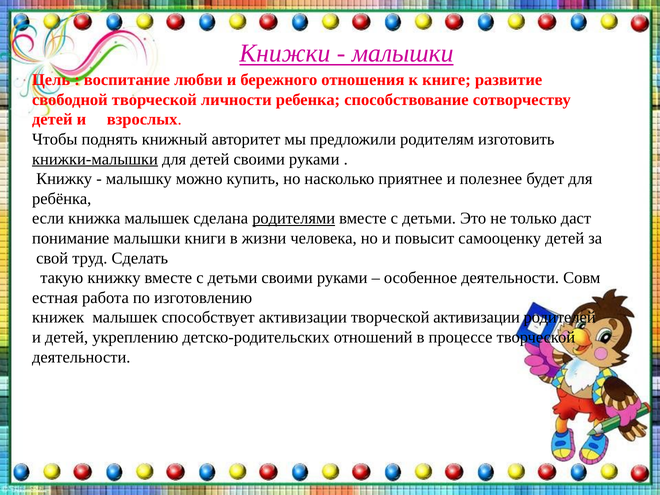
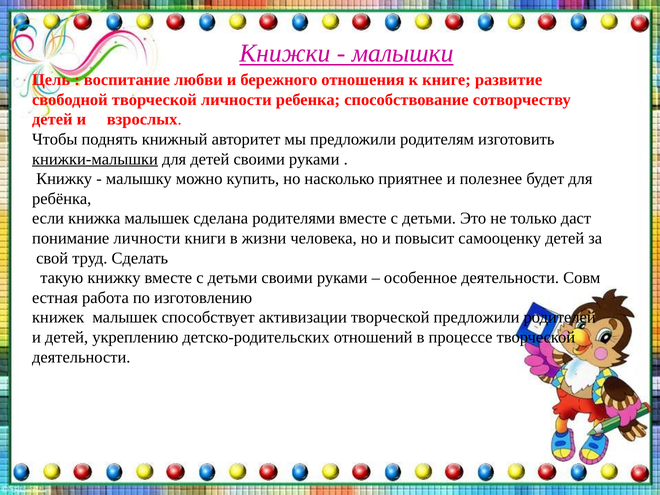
родителями underline: present -> none (294, 218)
понимание малышки: малышки -> личности (147, 238)
творческой активизации: активизации -> предложили (477, 317)
